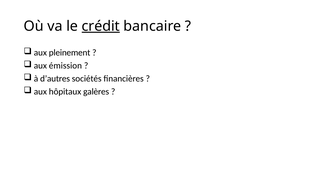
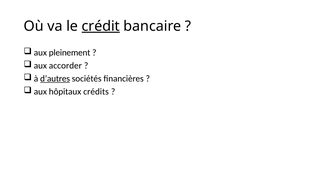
émission: émission -> accorder (65, 66)
d’autres underline: none -> present (55, 79)
galères: galères -> crédits (96, 92)
